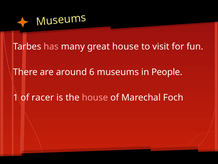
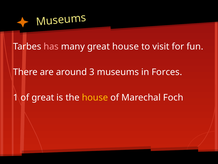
6: 6 -> 3 (92, 72)
People: People -> Forces (167, 72)
of racer: racer -> great (43, 97)
house colour: pink -> yellow (95, 97)
